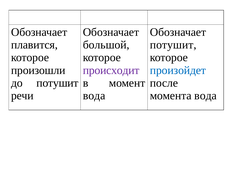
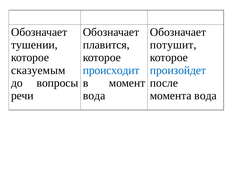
плавится: плавится -> тушении (34, 45)
большой: большой -> плавится (106, 45)
произошли: произошли -> сказуемым (38, 70)
происходит colour: purple -> blue (111, 70)
до потушит: потушит -> вопросы (57, 83)
